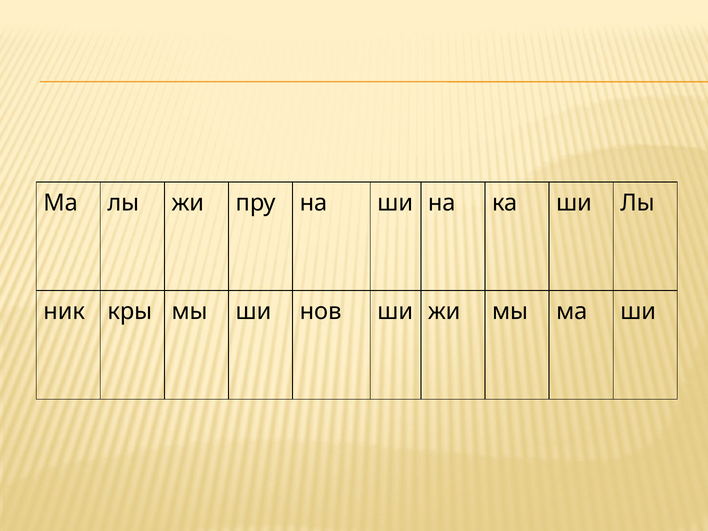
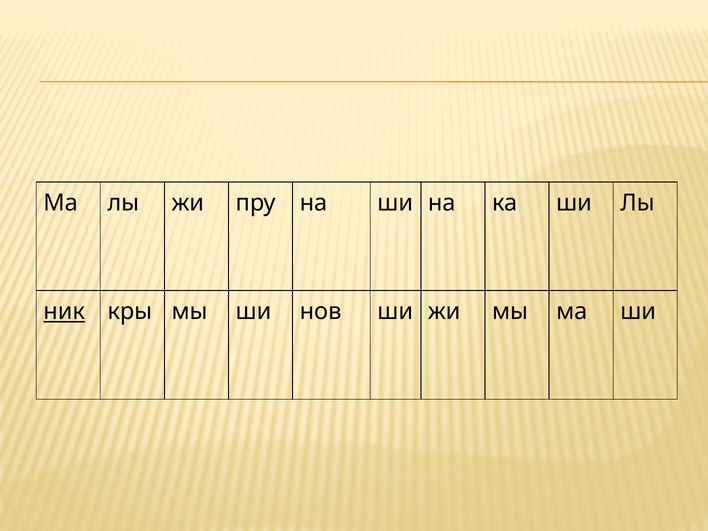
ник underline: none -> present (64, 312)
